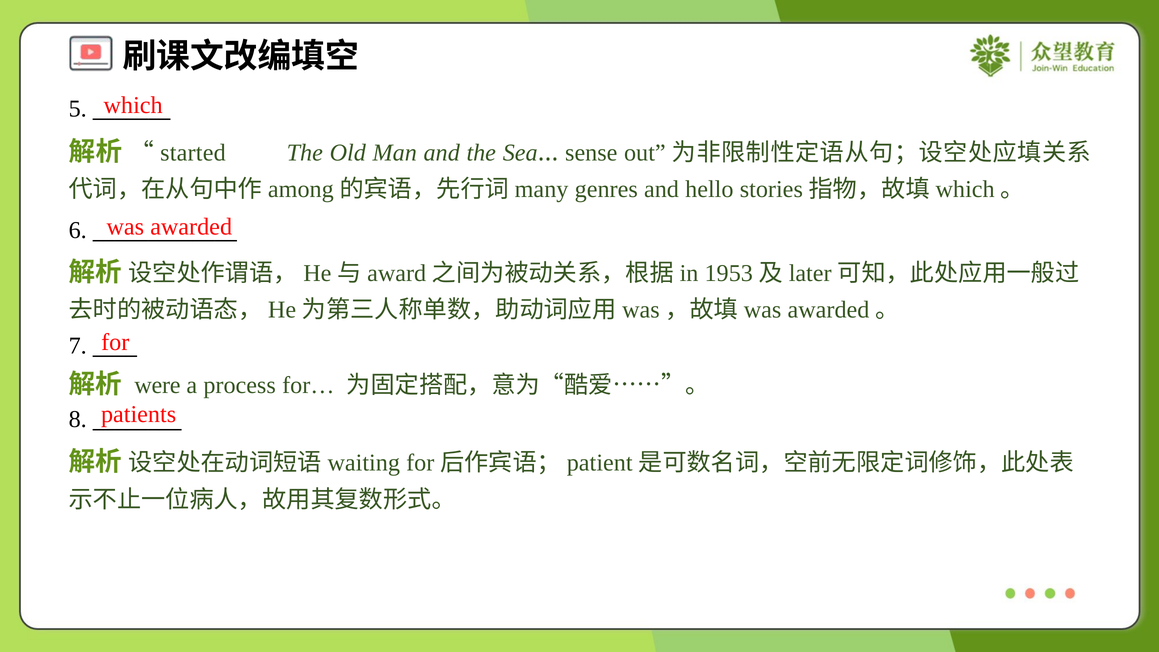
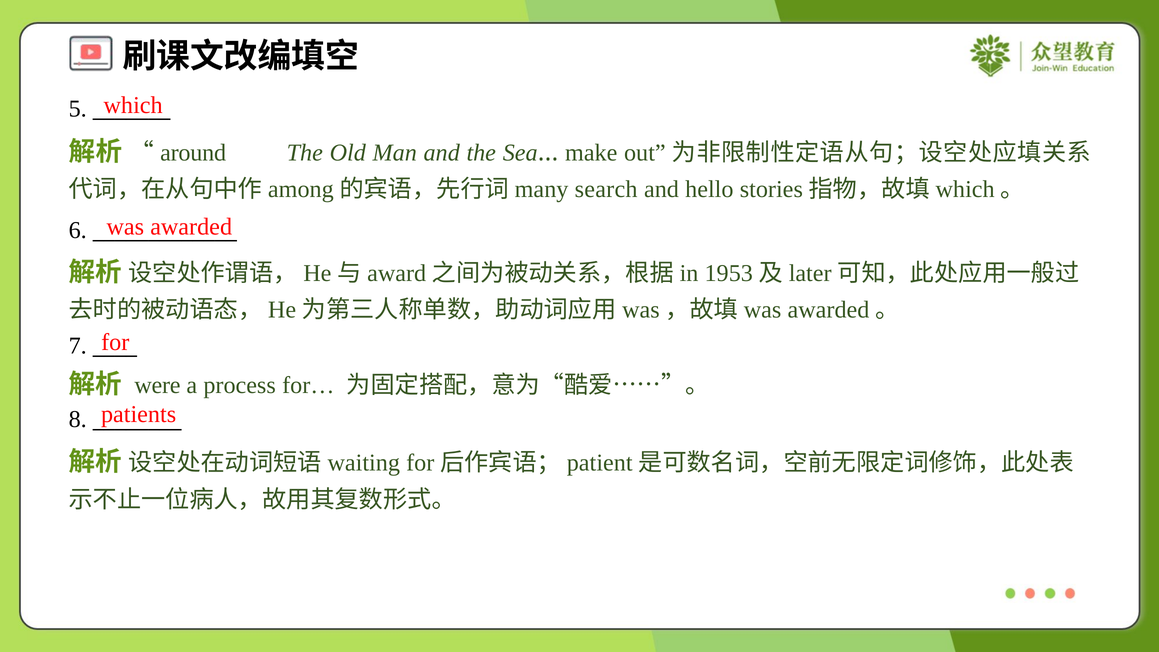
started: started -> around (193, 153)
sense: sense -> make (591, 153)
genres: genres -> search (606, 189)
